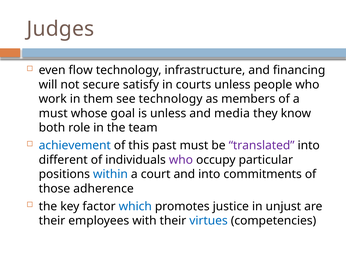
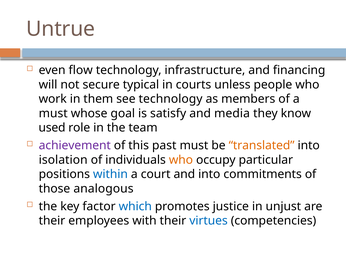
Judges: Judges -> Untrue (61, 29)
satisfy: satisfy -> typical (141, 85)
is unless: unless -> satisfy (168, 114)
both: both -> used (52, 128)
achievement colour: blue -> purple (75, 146)
translated colour: purple -> orange (262, 146)
different: different -> isolation (63, 160)
who colour: purple -> orange (181, 160)
adherence: adherence -> analogous (103, 189)
